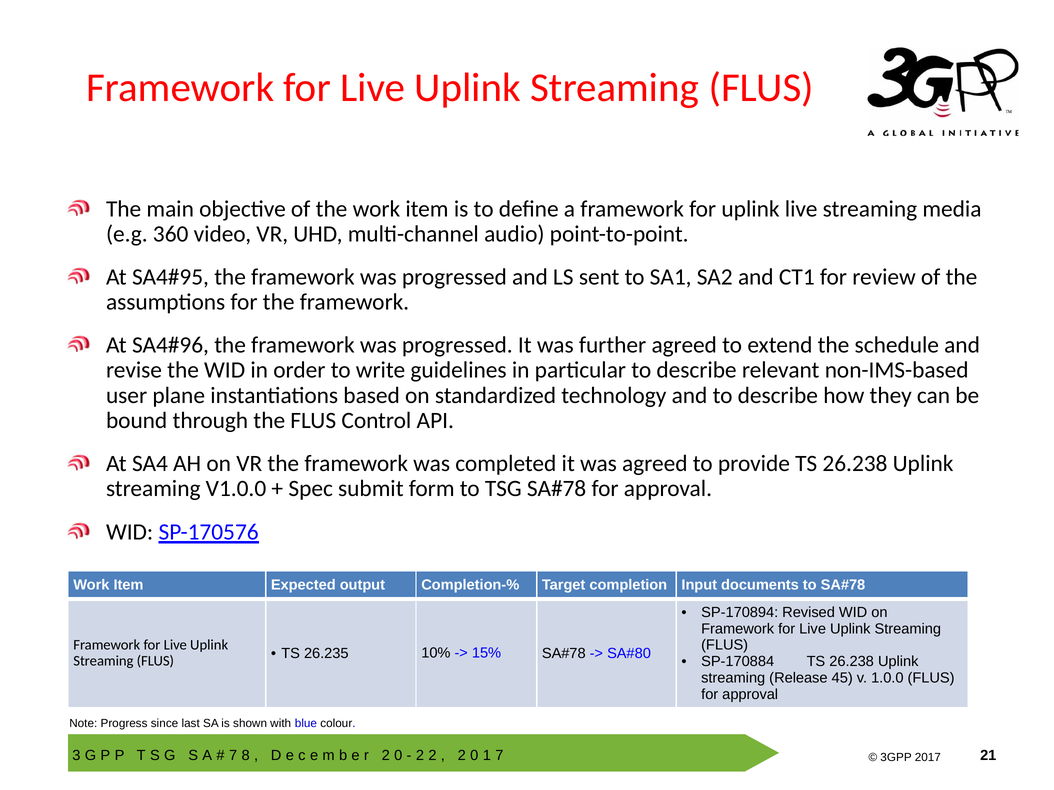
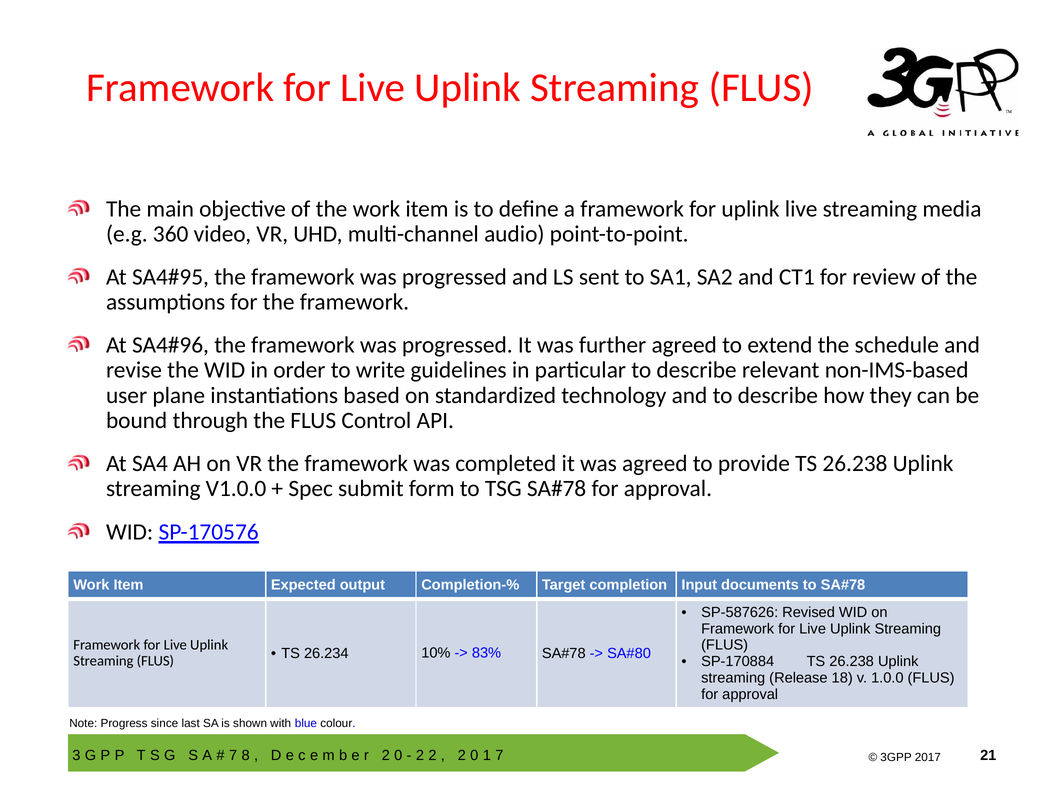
SP-170894: SP-170894 -> SP-587626 (740, 613)
26.235: 26.235 -> 26.234 (326, 654)
15%: 15% -> 83% (487, 653)
45: 45 -> 18 (842, 678)
